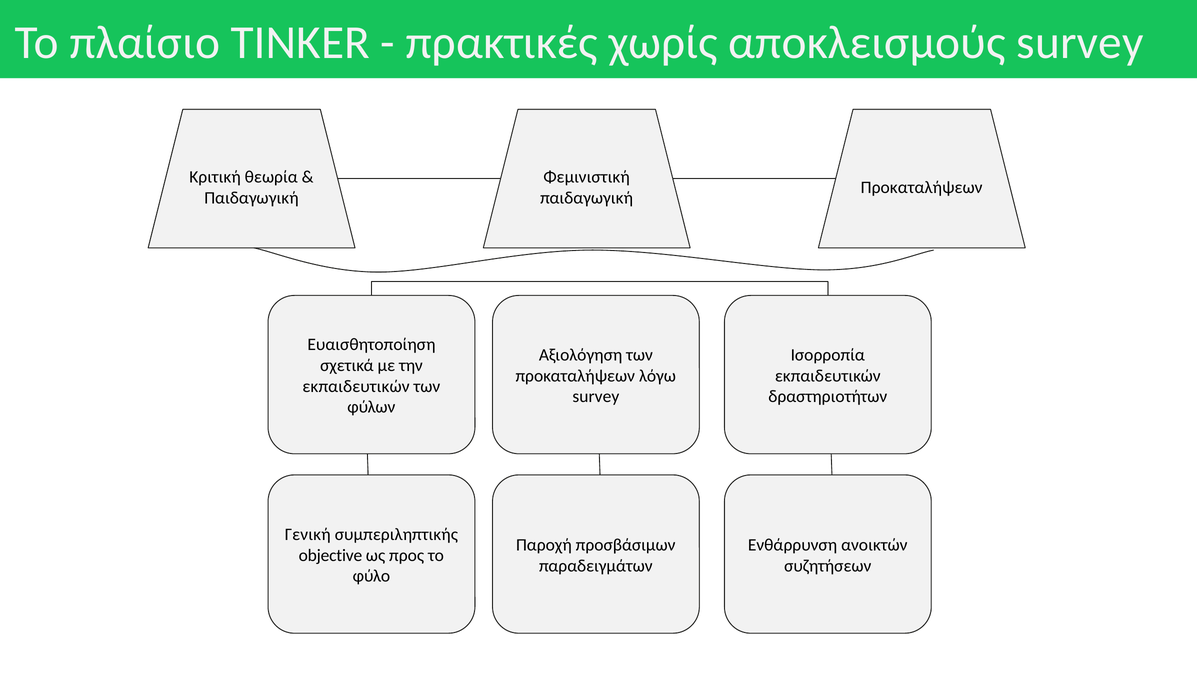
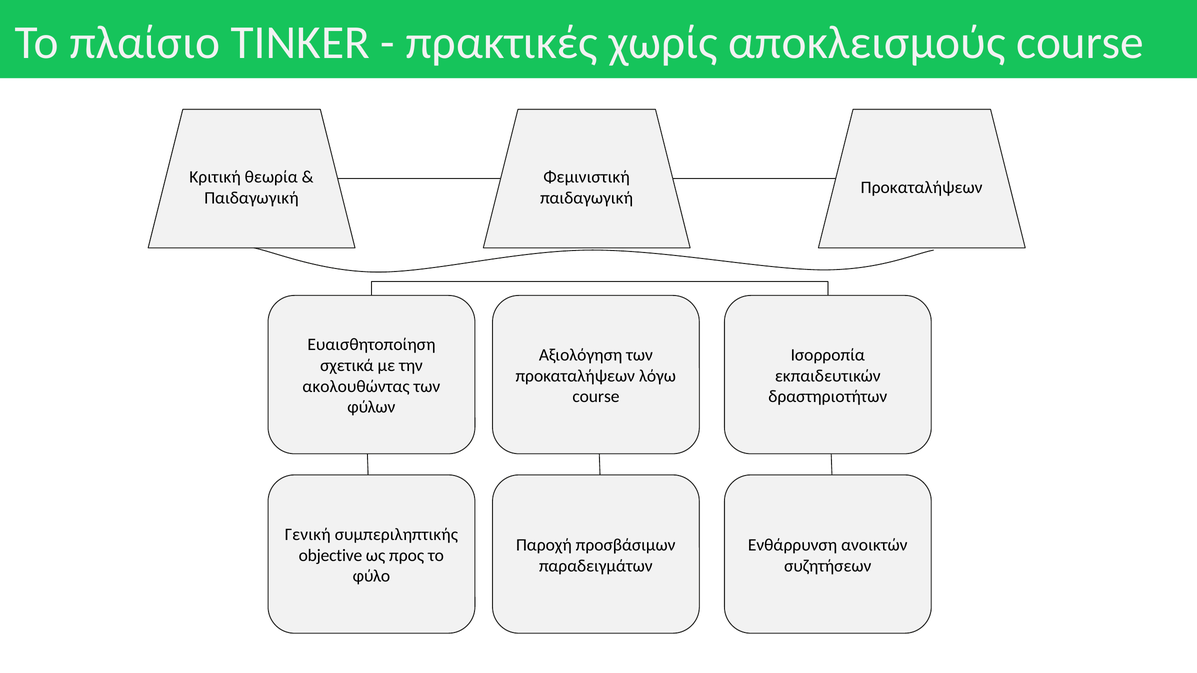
αποκλεισμούς survey: survey -> course (1080, 43)
εκπαιδευτικών: εκπαιδευτικών -> ακολουθώντας (356, 386)
survey: survey -> course (596, 397)
